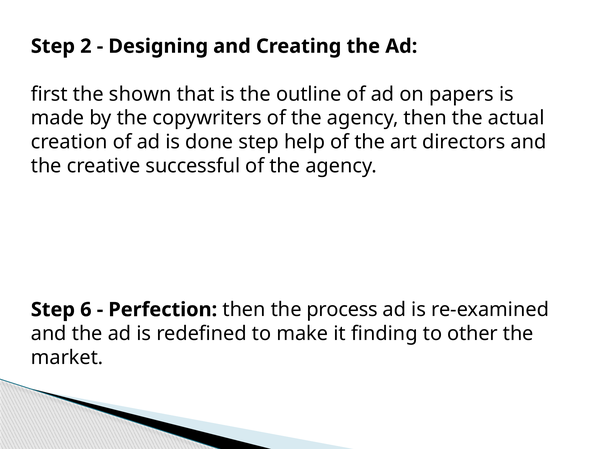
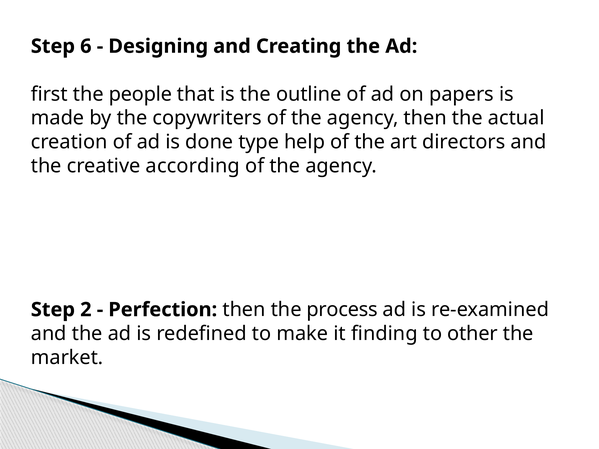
2: 2 -> 6 (86, 46)
shown: shown -> people (141, 94)
done step: step -> type (259, 142)
successful: successful -> according (193, 166)
6: 6 -> 2 (86, 310)
